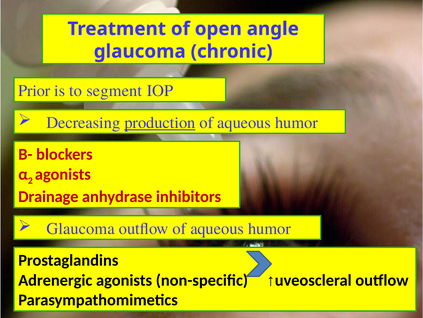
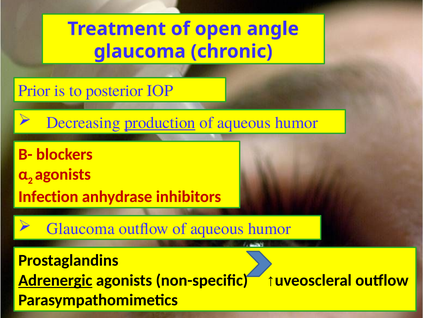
segment: segment -> posterior (114, 91)
Drainage: Drainage -> Infection (48, 196)
Adrenergic underline: none -> present (55, 280)
